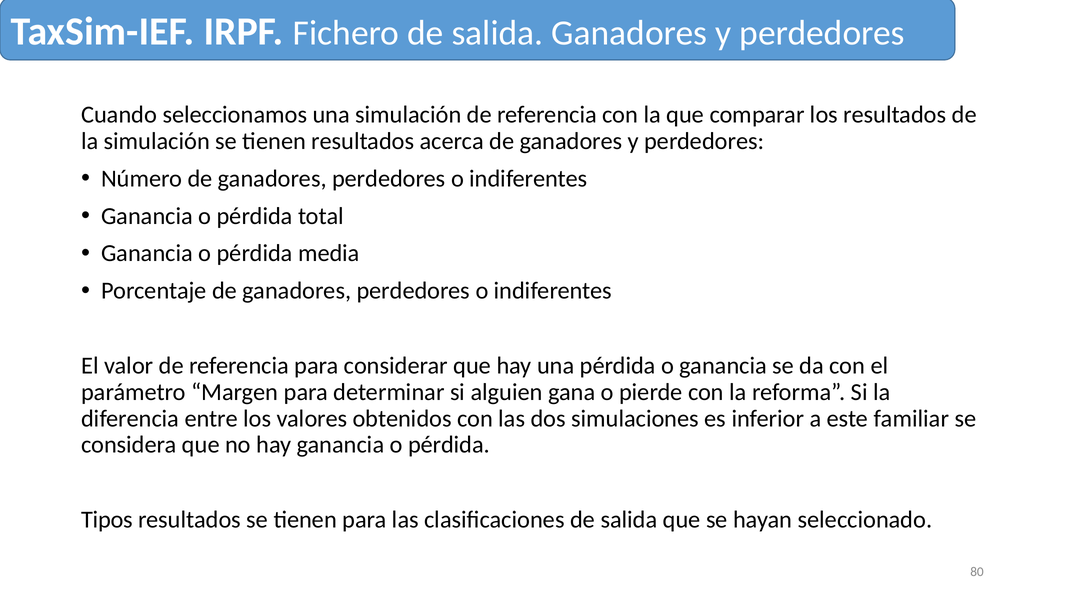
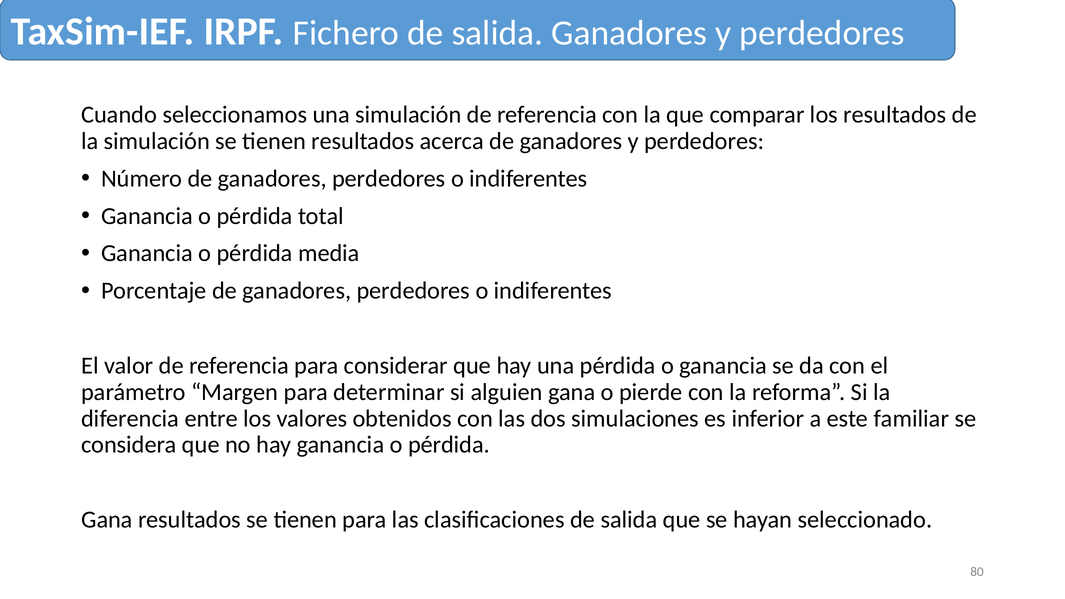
Tipos: Tipos -> Gana (107, 520)
